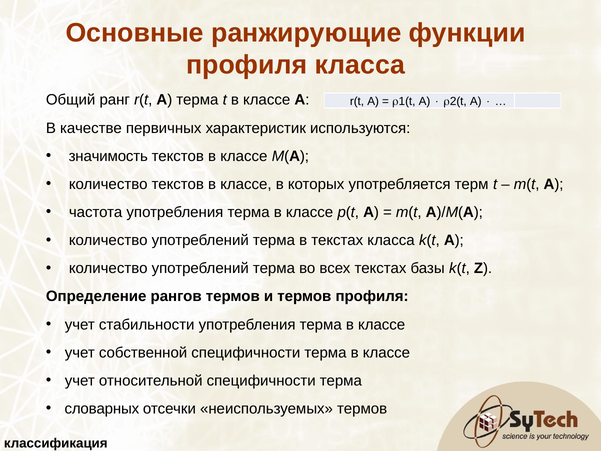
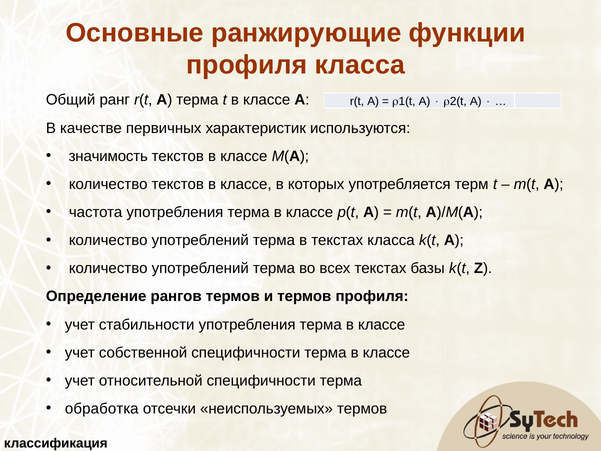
словарных: словарных -> обработка (102, 409)
